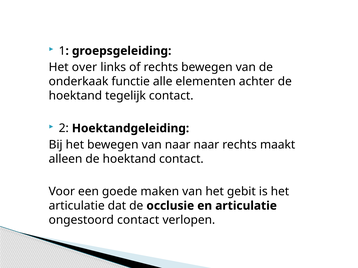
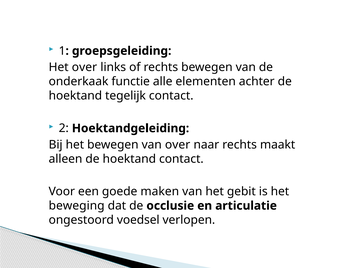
van naar: naar -> over (178, 145)
articulatie: articulatie -> beweging (77, 206)
ongestoord contact: contact -> voedsel (138, 220)
